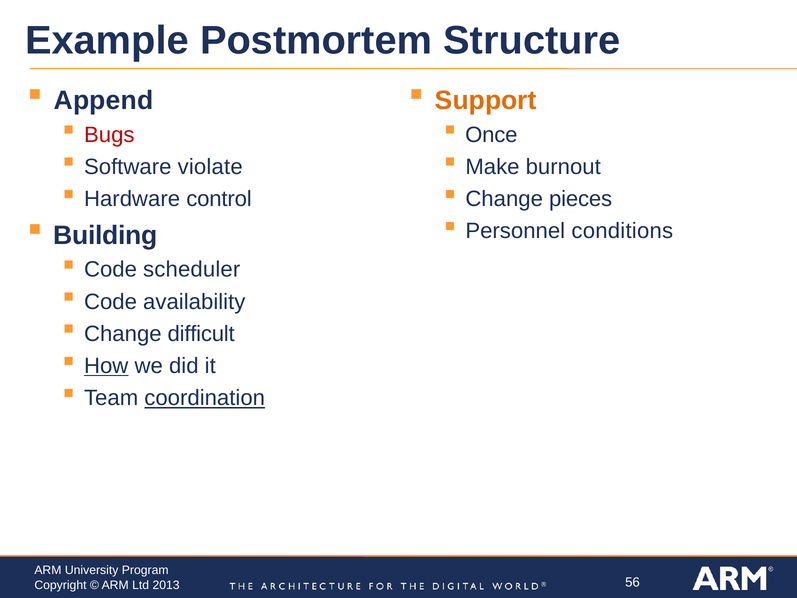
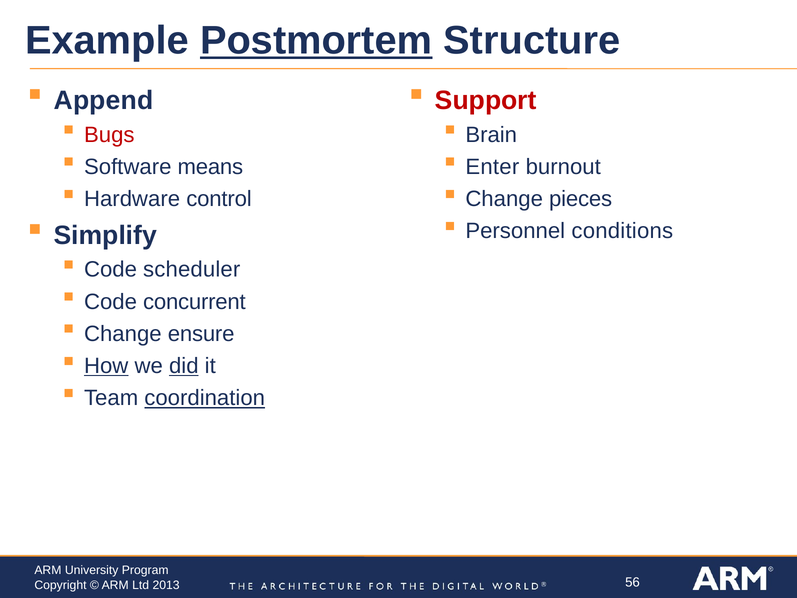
Postmortem underline: none -> present (316, 40)
Support colour: orange -> red (486, 100)
Once: Once -> Brain (491, 135)
violate: violate -> means (210, 167)
Make: Make -> Enter (492, 167)
Building: Building -> Simplify (105, 235)
availability: availability -> concurrent (194, 302)
difficult: difficult -> ensure (201, 334)
did underline: none -> present (184, 366)
